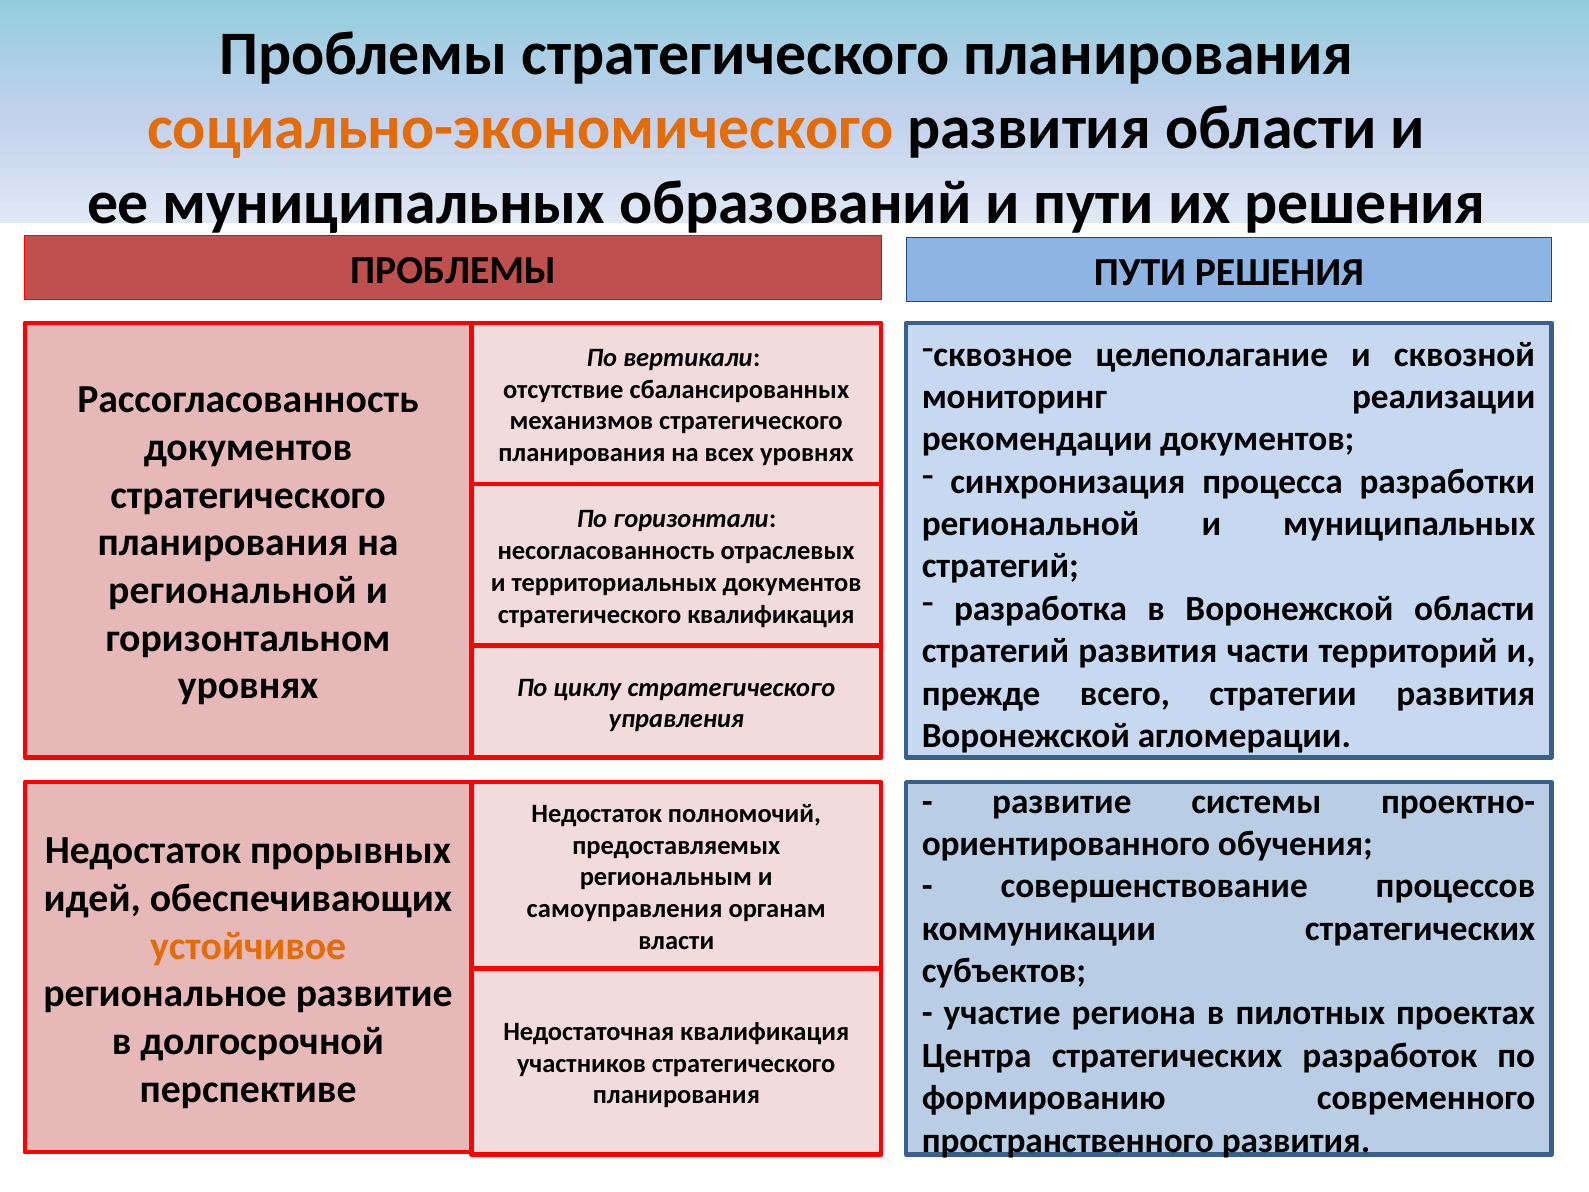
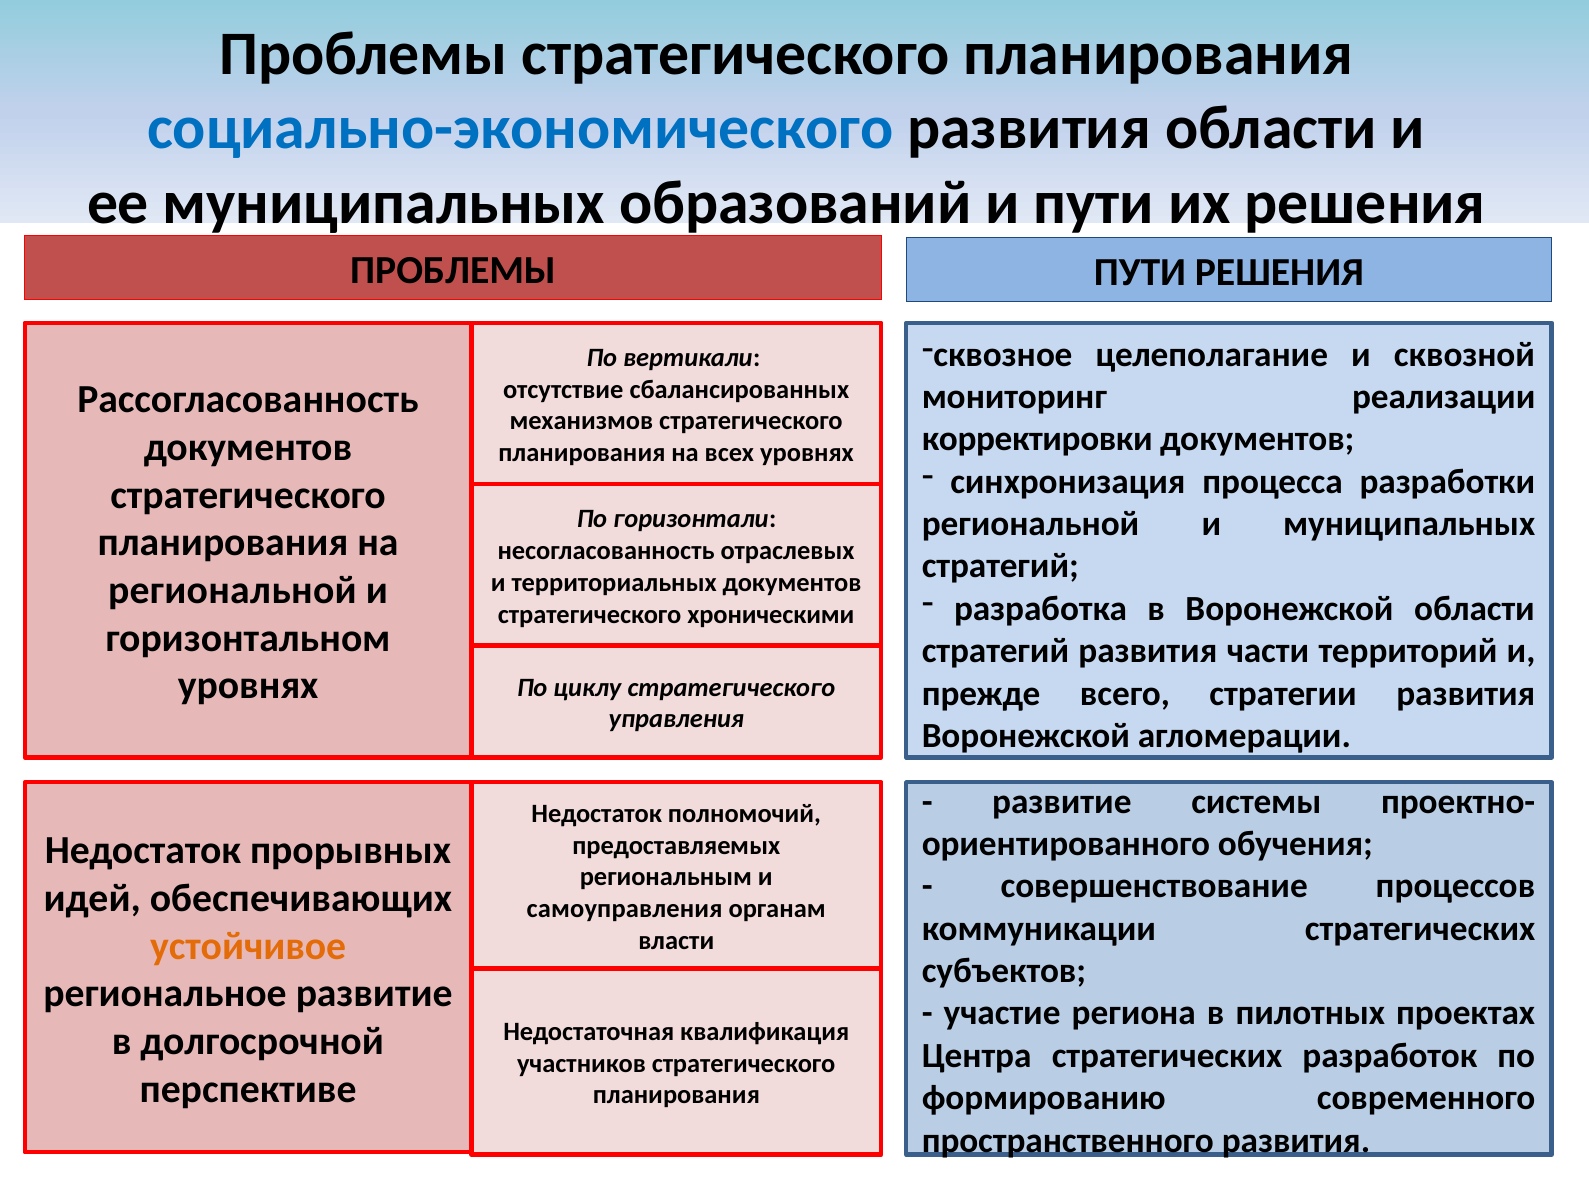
социально-экономического colour: orange -> blue (520, 128)
рекомендации: рекомендации -> корректировки (1037, 439)
стратегического квалификация: квалификация -> хроническими (771, 614)
